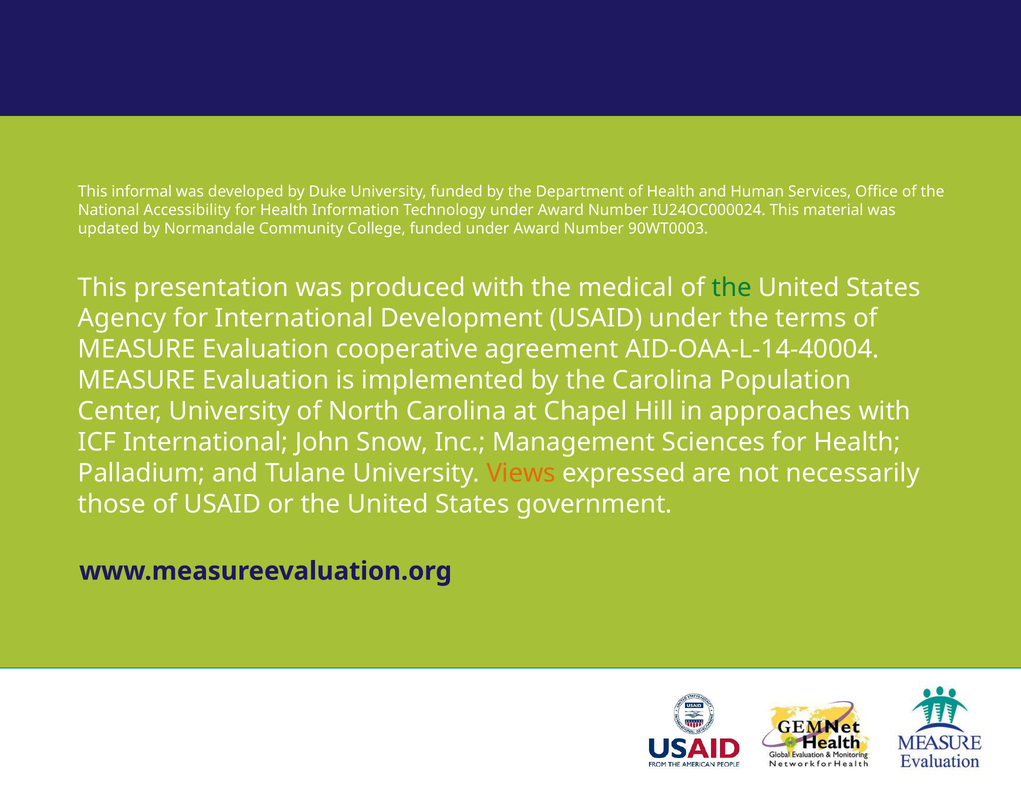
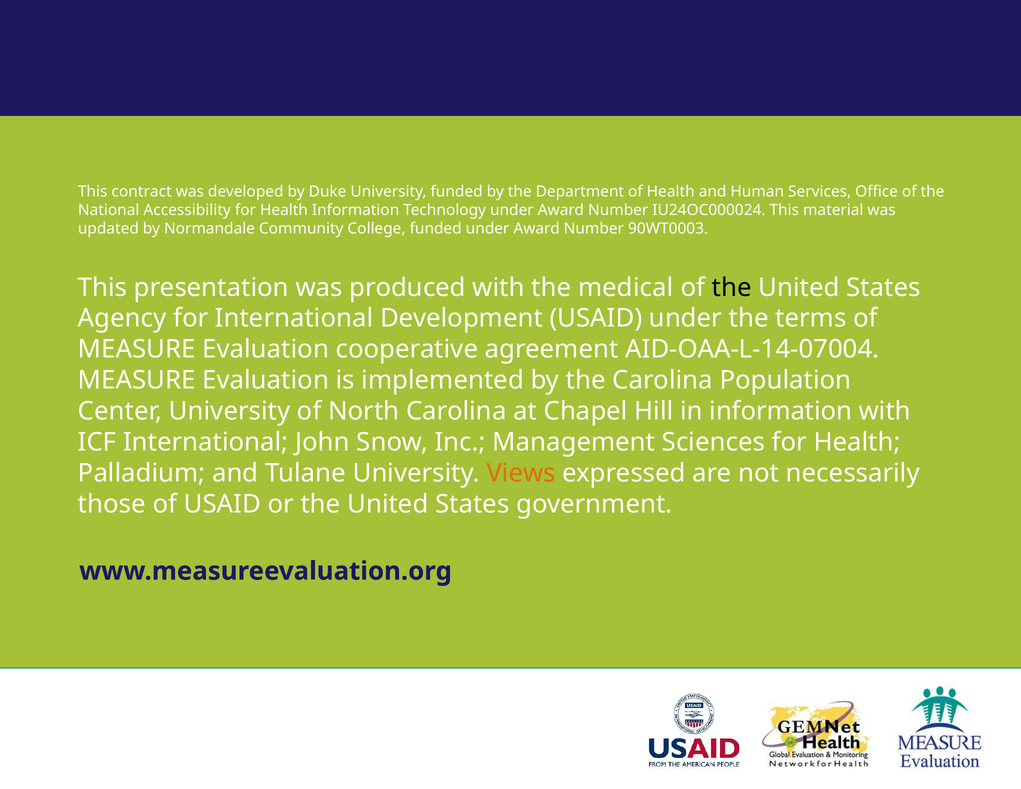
informal: informal -> contract (142, 192)
the colour: green -> black (732, 287)
AID-OAA-L-14-40004: AID-OAA-L-14-40004 -> AID-OAA-L-14-07004 (752, 349)
in approaches: approaches -> information (781, 411)
